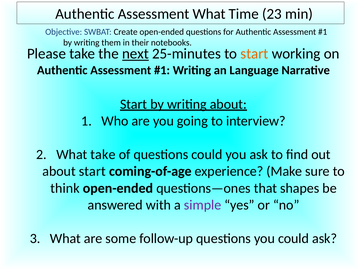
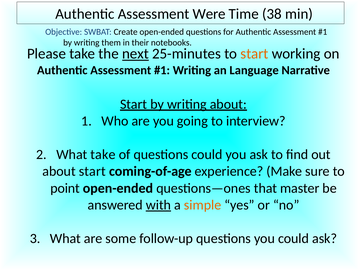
Assessment What: What -> Were (209, 14)
23: 23 -> 38 (272, 14)
think: think -> point (65, 188)
shapes: shapes -> master (300, 188)
with underline: none -> present (158, 204)
simple colour: purple -> orange (203, 204)
